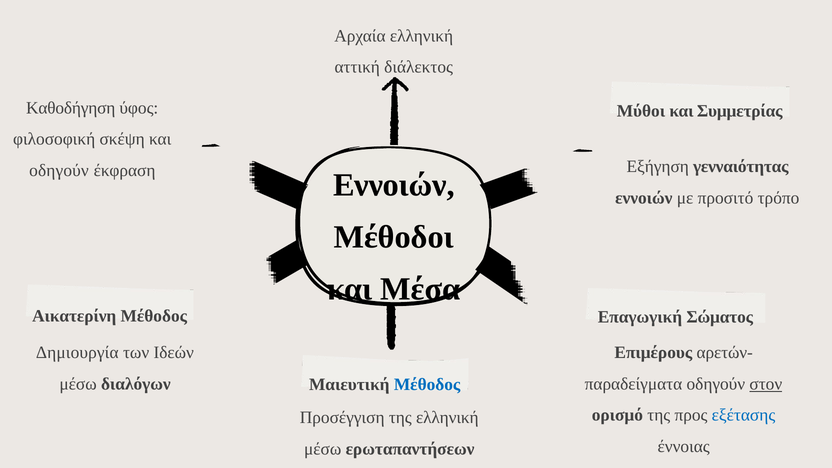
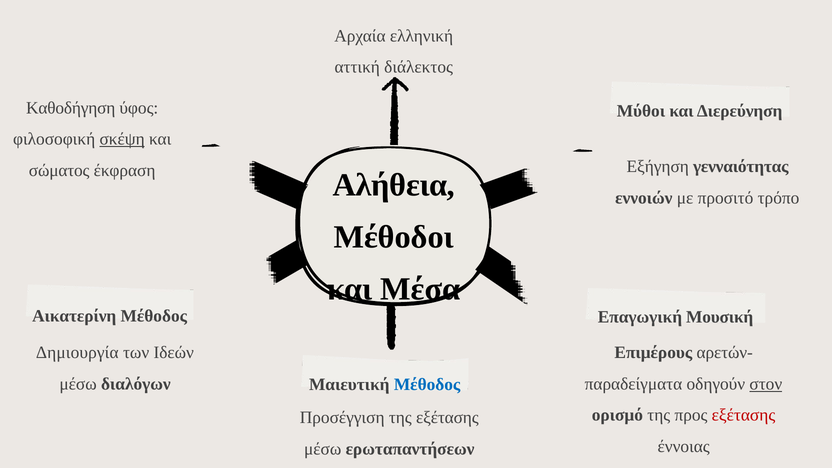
Συμμετρίας: Συμμετρίας -> Διερεύνηση (740, 111)
σκέψη underline: none -> present (122, 139)
οδηγούν: οδηγούν -> σώματος (59, 170)
Εννοιών: Εννοιών -> Αλήθεια (394, 185)
Σώματος: Σώματος -> Μουσική (720, 317)
εξέτασης colour: blue -> red (743, 415)
της ελληνική: ελληνική -> εξέτασης (447, 418)
